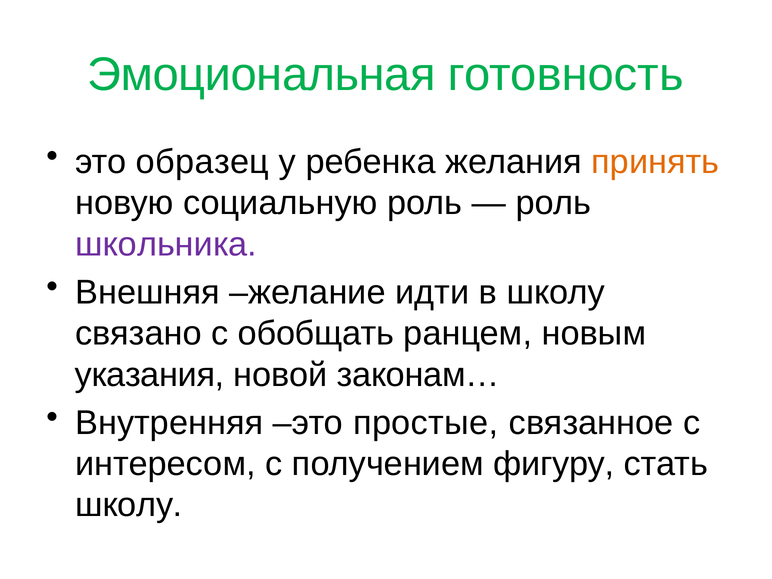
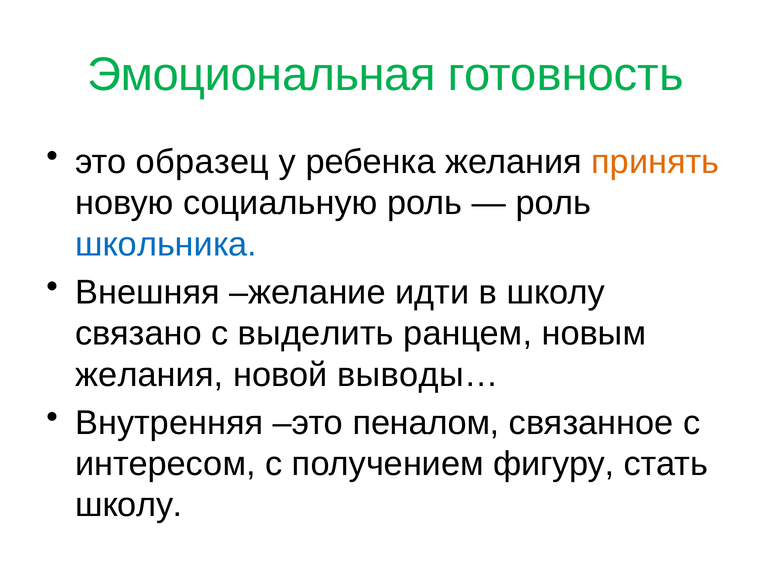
школьника colour: purple -> blue (166, 244)
обобщать: обобщать -> выделить (316, 334)
указания: указания -> желания (149, 375)
законам…: законам… -> выводы… (418, 375)
простые: простые -> пеналом (426, 423)
